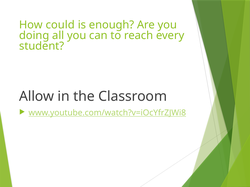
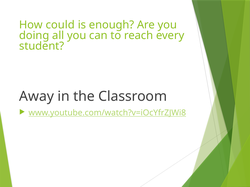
Allow: Allow -> Away (37, 97)
